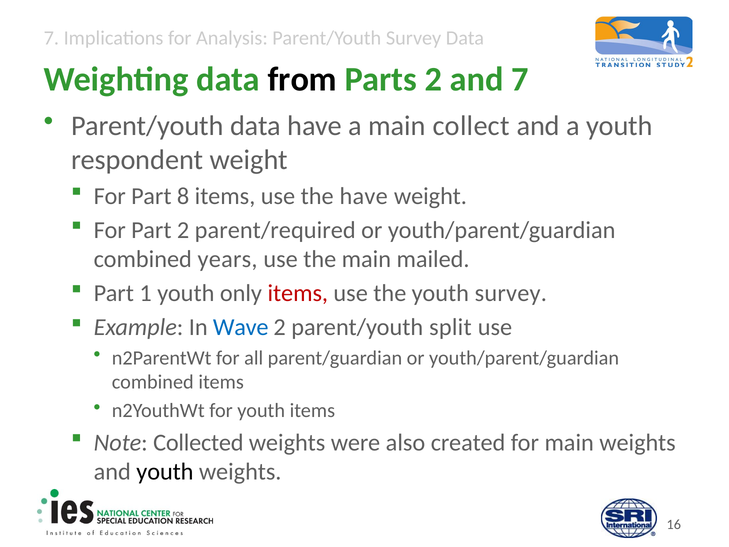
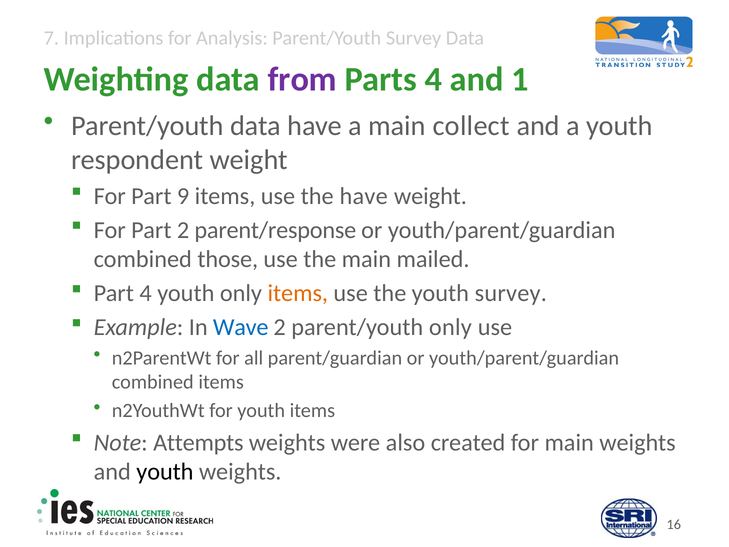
from colour: black -> purple (302, 79)
Parts 2: 2 -> 4 (433, 79)
and 7: 7 -> 1 (520, 79)
8: 8 -> 9 (183, 196)
parent/required: parent/required -> parent/response (275, 230)
years: years -> those (228, 259)
Part 1: 1 -> 4 (146, 293)
items colour: red -> orange (298, 293)
parent/youth split: split -> only (450, 327)
Collected: Collected -> Attempts (198, 442)
